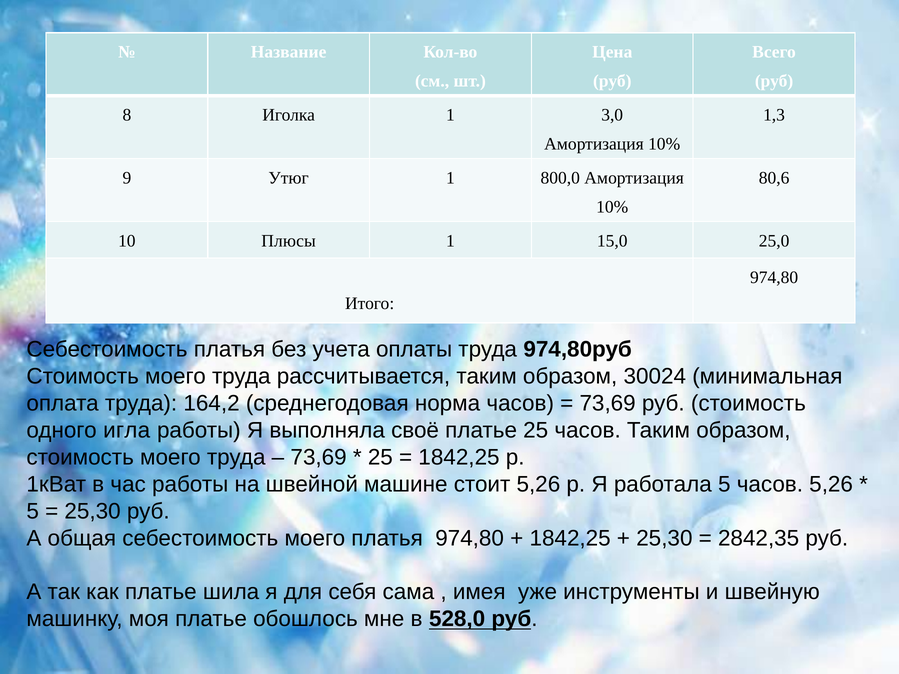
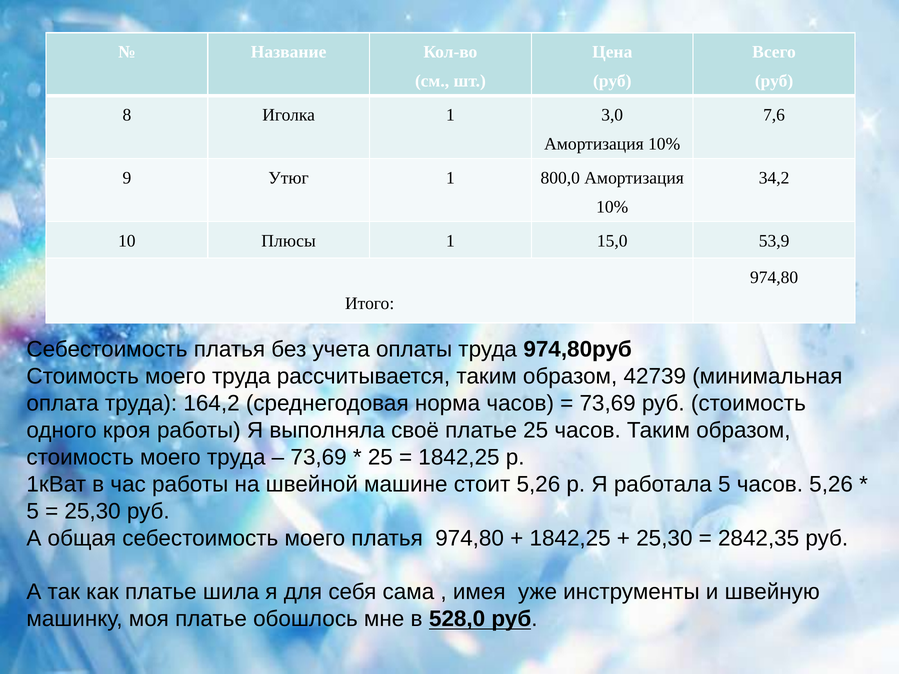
1,3: 1,3 -> 7,6 (774, 115)
80,6: 80,6 -> 34,2 (774, 178)
25,0: 25,0 -> 53,9 (774, 241)
30024: 30024 -> 42739 (655, 377)
игла: игла -> кроя (127, 430)
